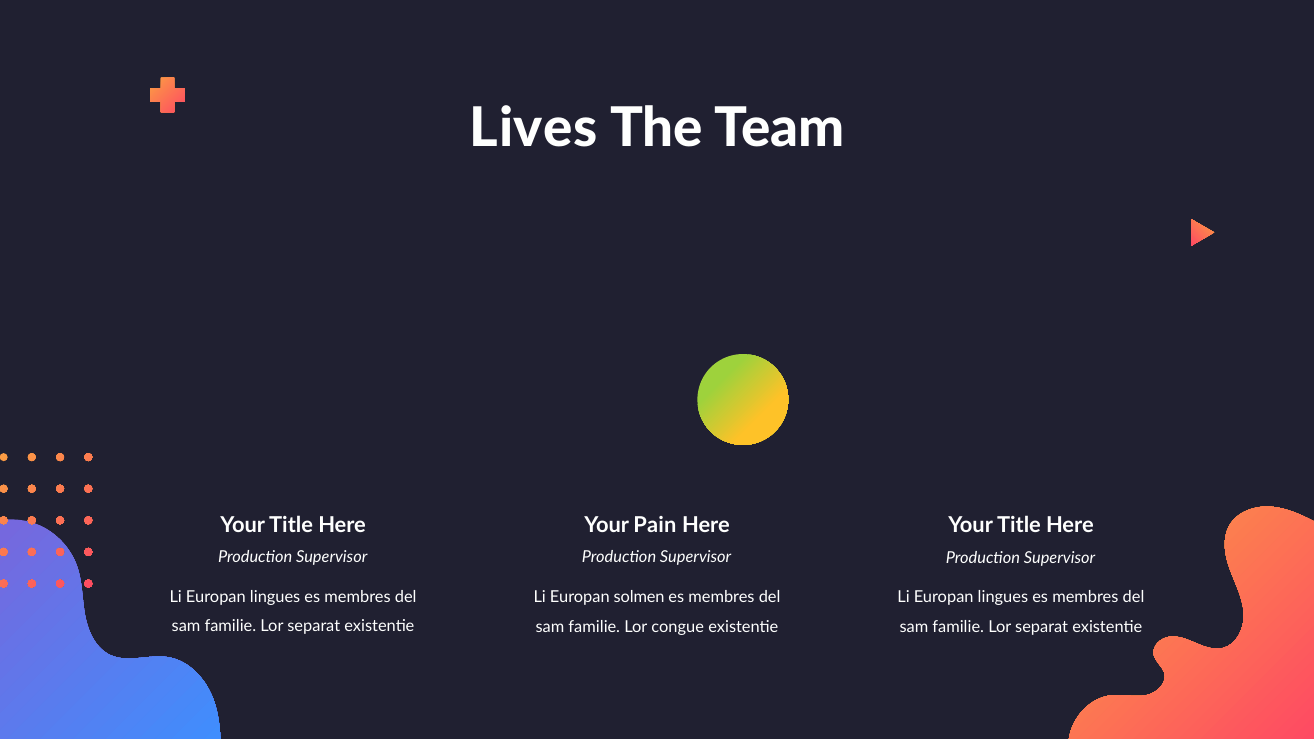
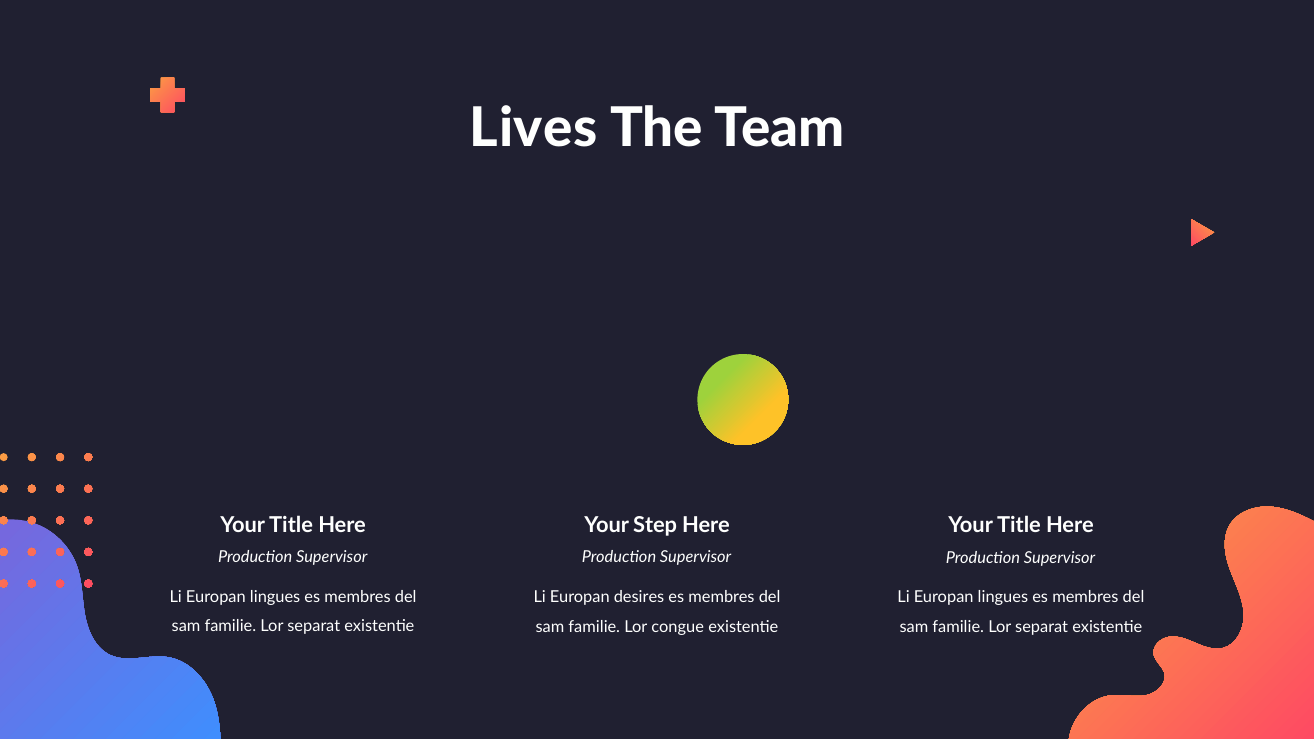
Pain: Pain -> Step (655, 525)
solmen: solmen -> desires (639, 597)
